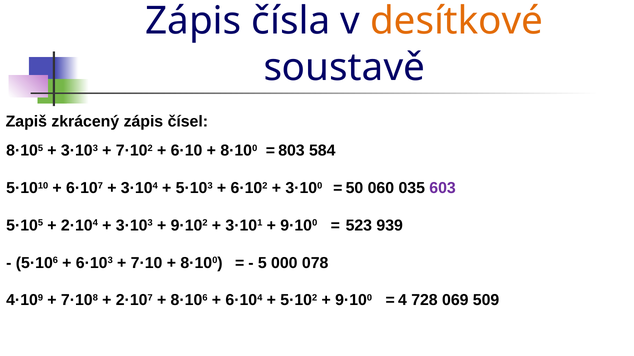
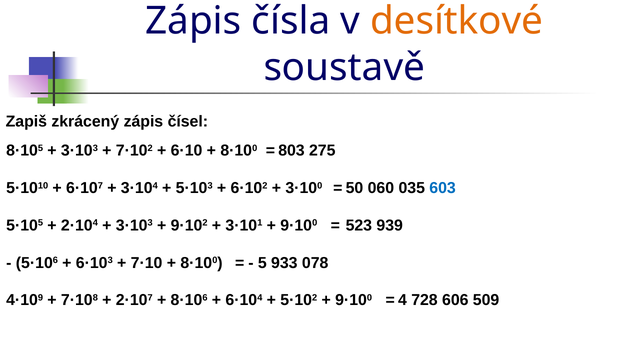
584: 584 -> 275 (322, 151)
603 colour: purple -> blue (443, 188)
000: 000 -> 933 (284, 263)
069: 069 -> 606 (455, 301)
